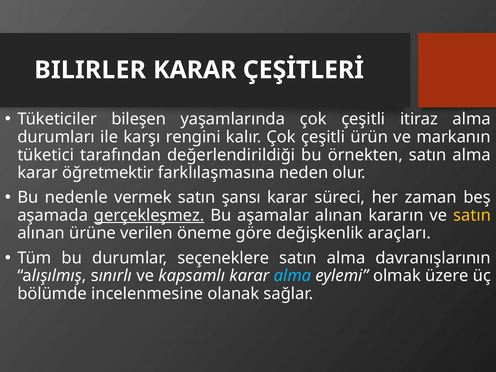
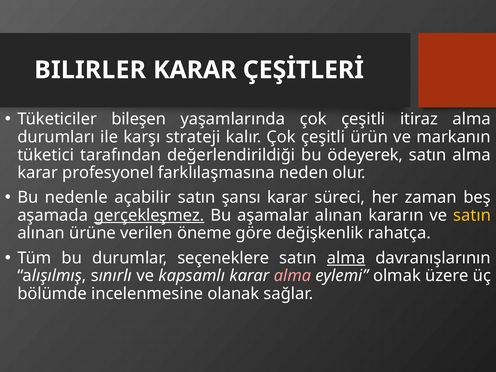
rengini: rengini -> strateji (193, 137)
örnekten: örnekten -> ödeyerek (365, 155)
öğretmektir: öğretmektir -> profesyonel (108, 173)
vermek: vermek -> açabilir (143, 197)
araçları: araçları -> rahatça (399, 233)
alma underline: none -> present (346, 258)
alma colour: light blue -> pink (292, 276)
